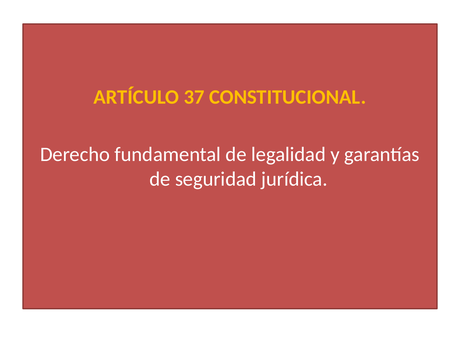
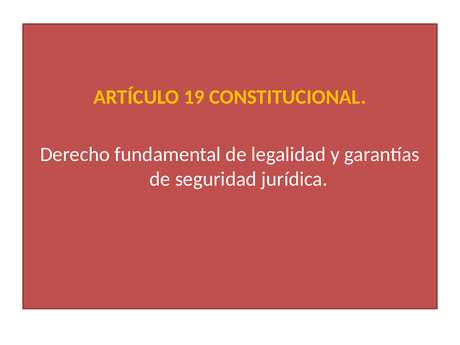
37: 37 -> 19 (194, 97)
